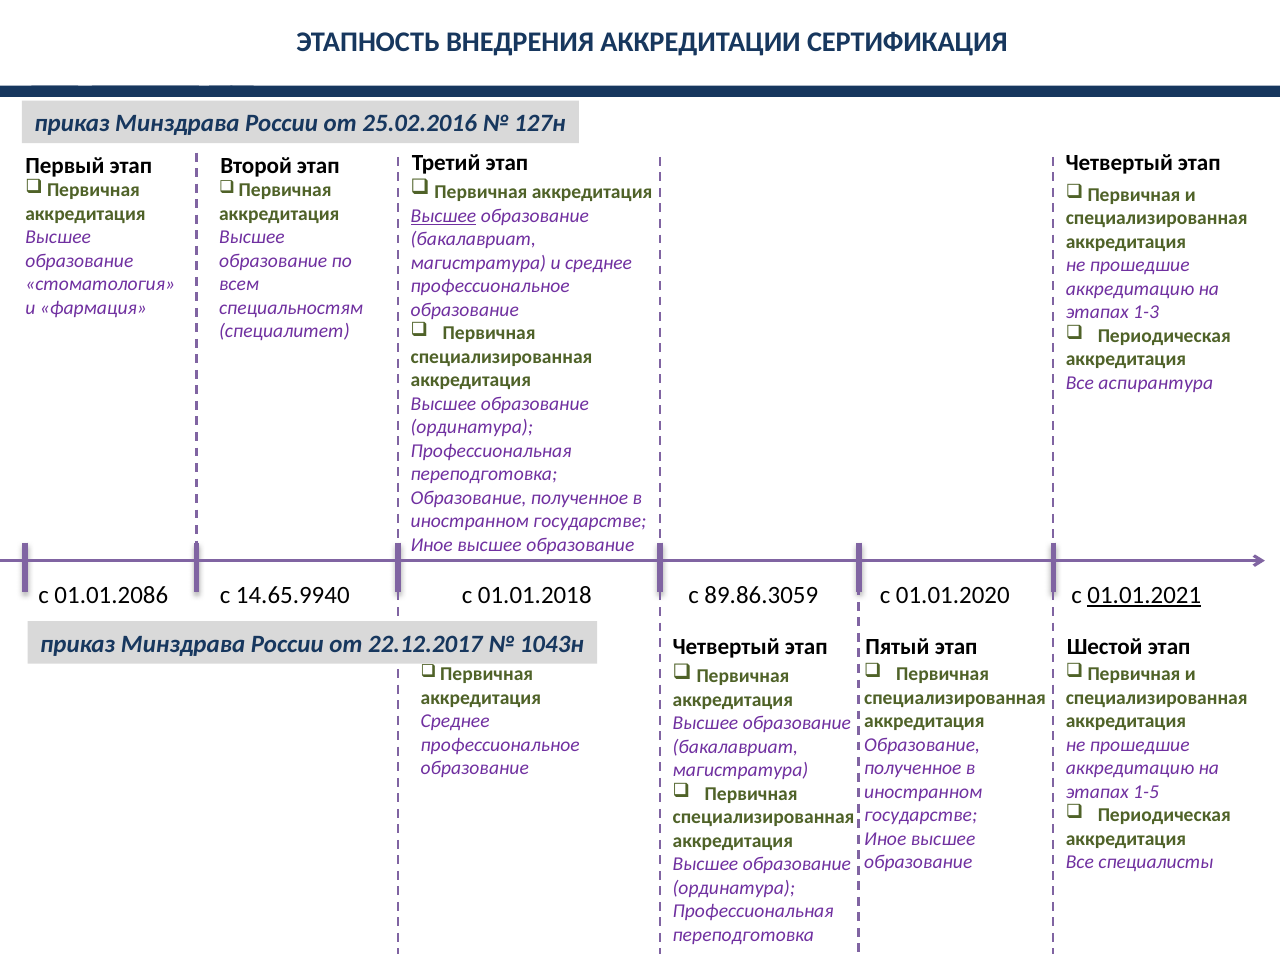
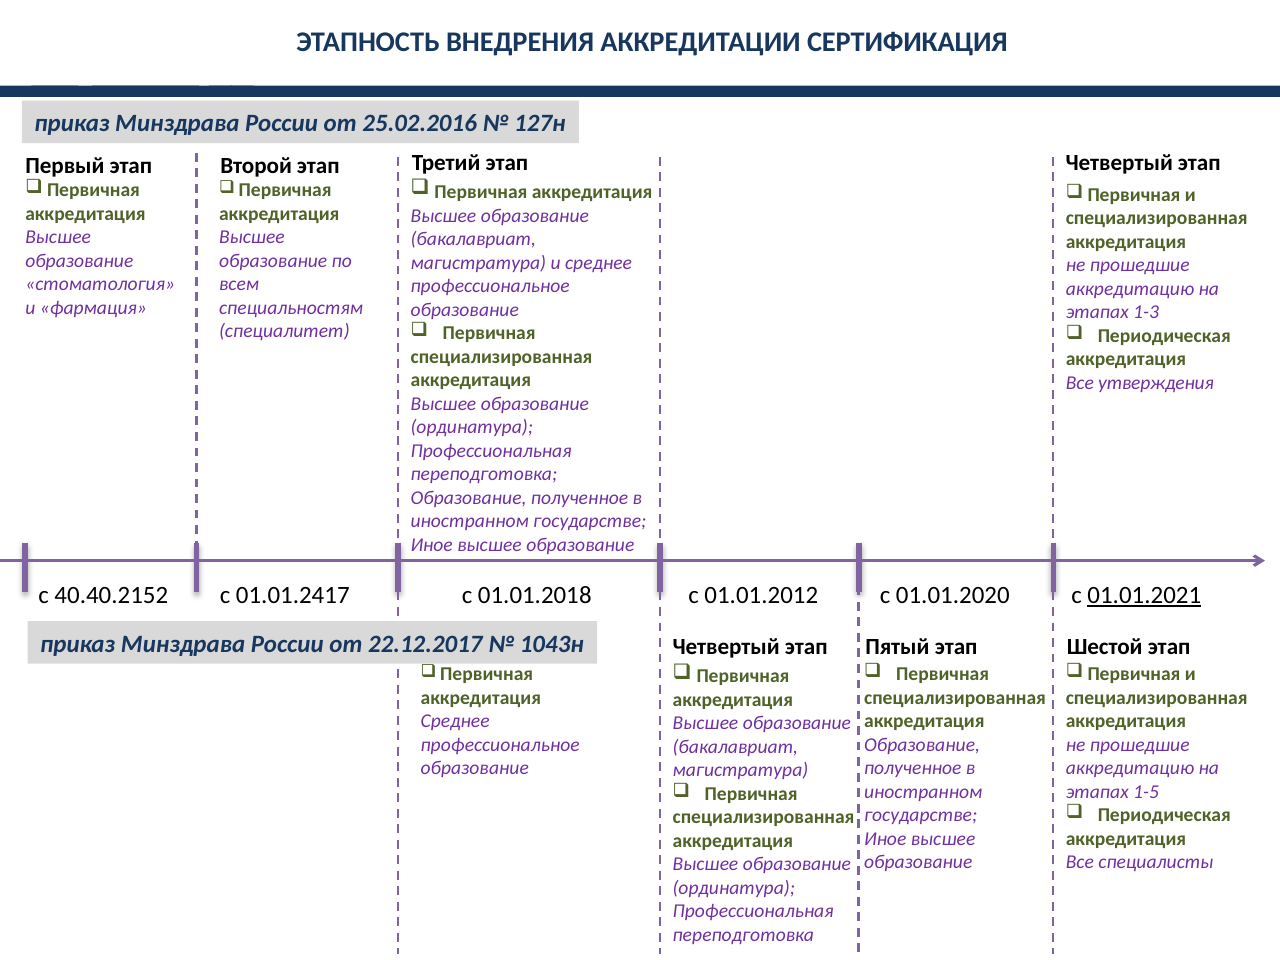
Высшее underline: present -> none (443, 216)
аспирантура: аспирантура -> утверждения (1156, 383)
01.01.2086: 01.01.2086 -> 40.40.2152 (111, 596)
14.65.9940: 14.65.9940 -> 01.01.2417 (293, 596)
89.86.3059: 89.86.3059 -> 01.01.2012 (761, 596)
